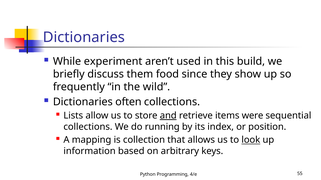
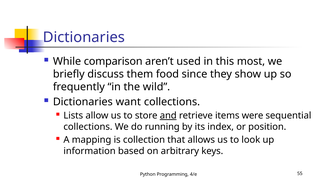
experiment: experiment -> comparison (113, 61)
build: build -> most (251, 61)
often: often -> want (128, 102)
look underline: present -> none (251, 140)
